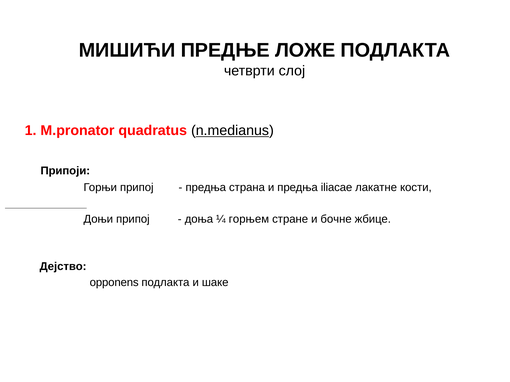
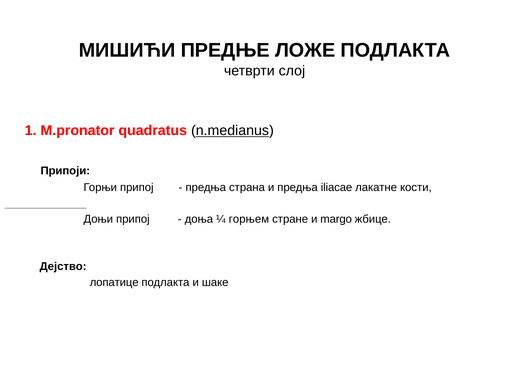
бочне: бочне -> margo (336, 219)
opponens: opponens -> лопатице (114, 283)
